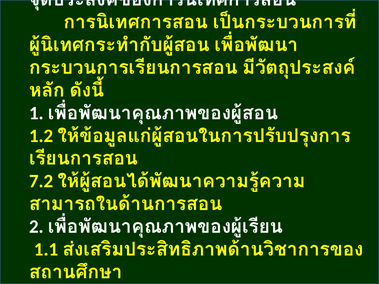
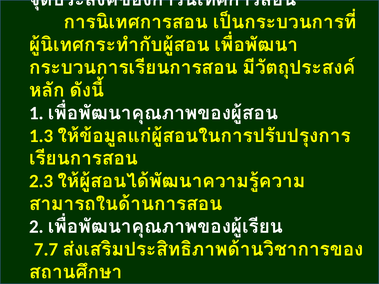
1.2: 1.2 -> 1.3 (41, 136)
7.2: 7.2 -> 2.3 (41, 181)
1.1: 1.1 -> 7.7 (46, 250)
